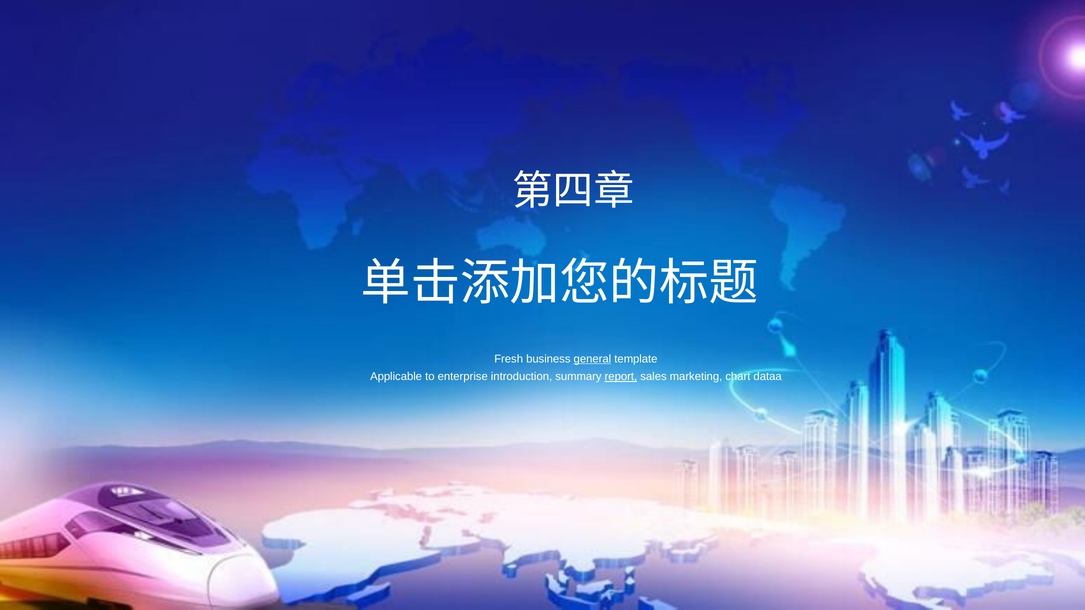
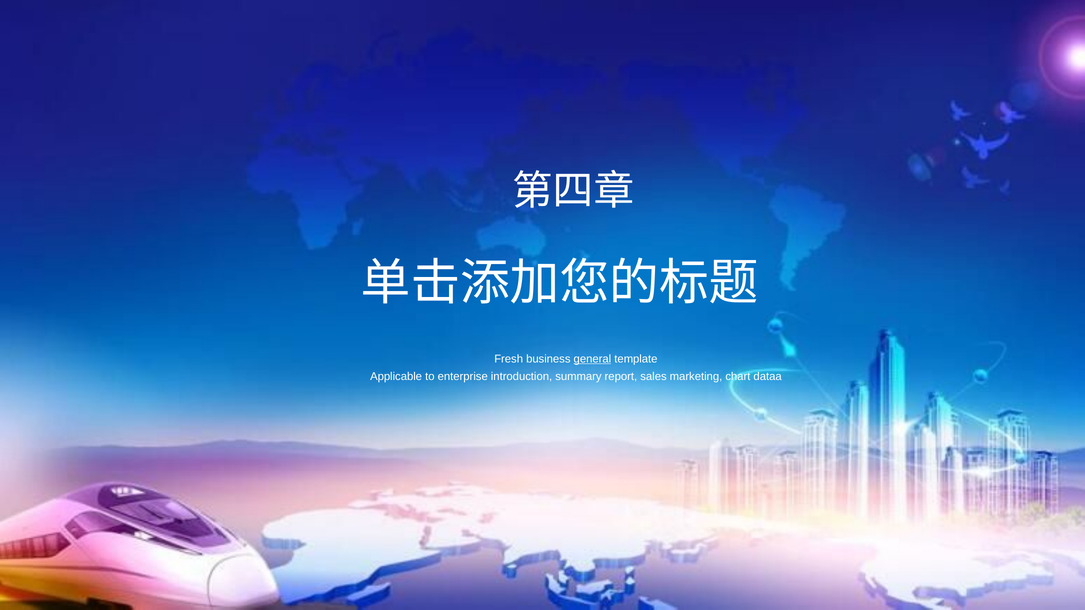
report underline: present -> none (621, 377)
